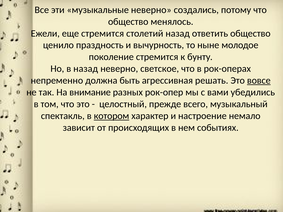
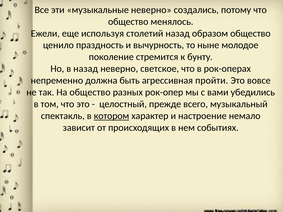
еще стремится: стремится -> используя (103, 33)
ответить: ответить -> образом (210, 33)
решать: решать -> пройти (212, 81)
вовсе underline: present -> none (259, 81)
На внимание: внимание -> общество (90, 92)
